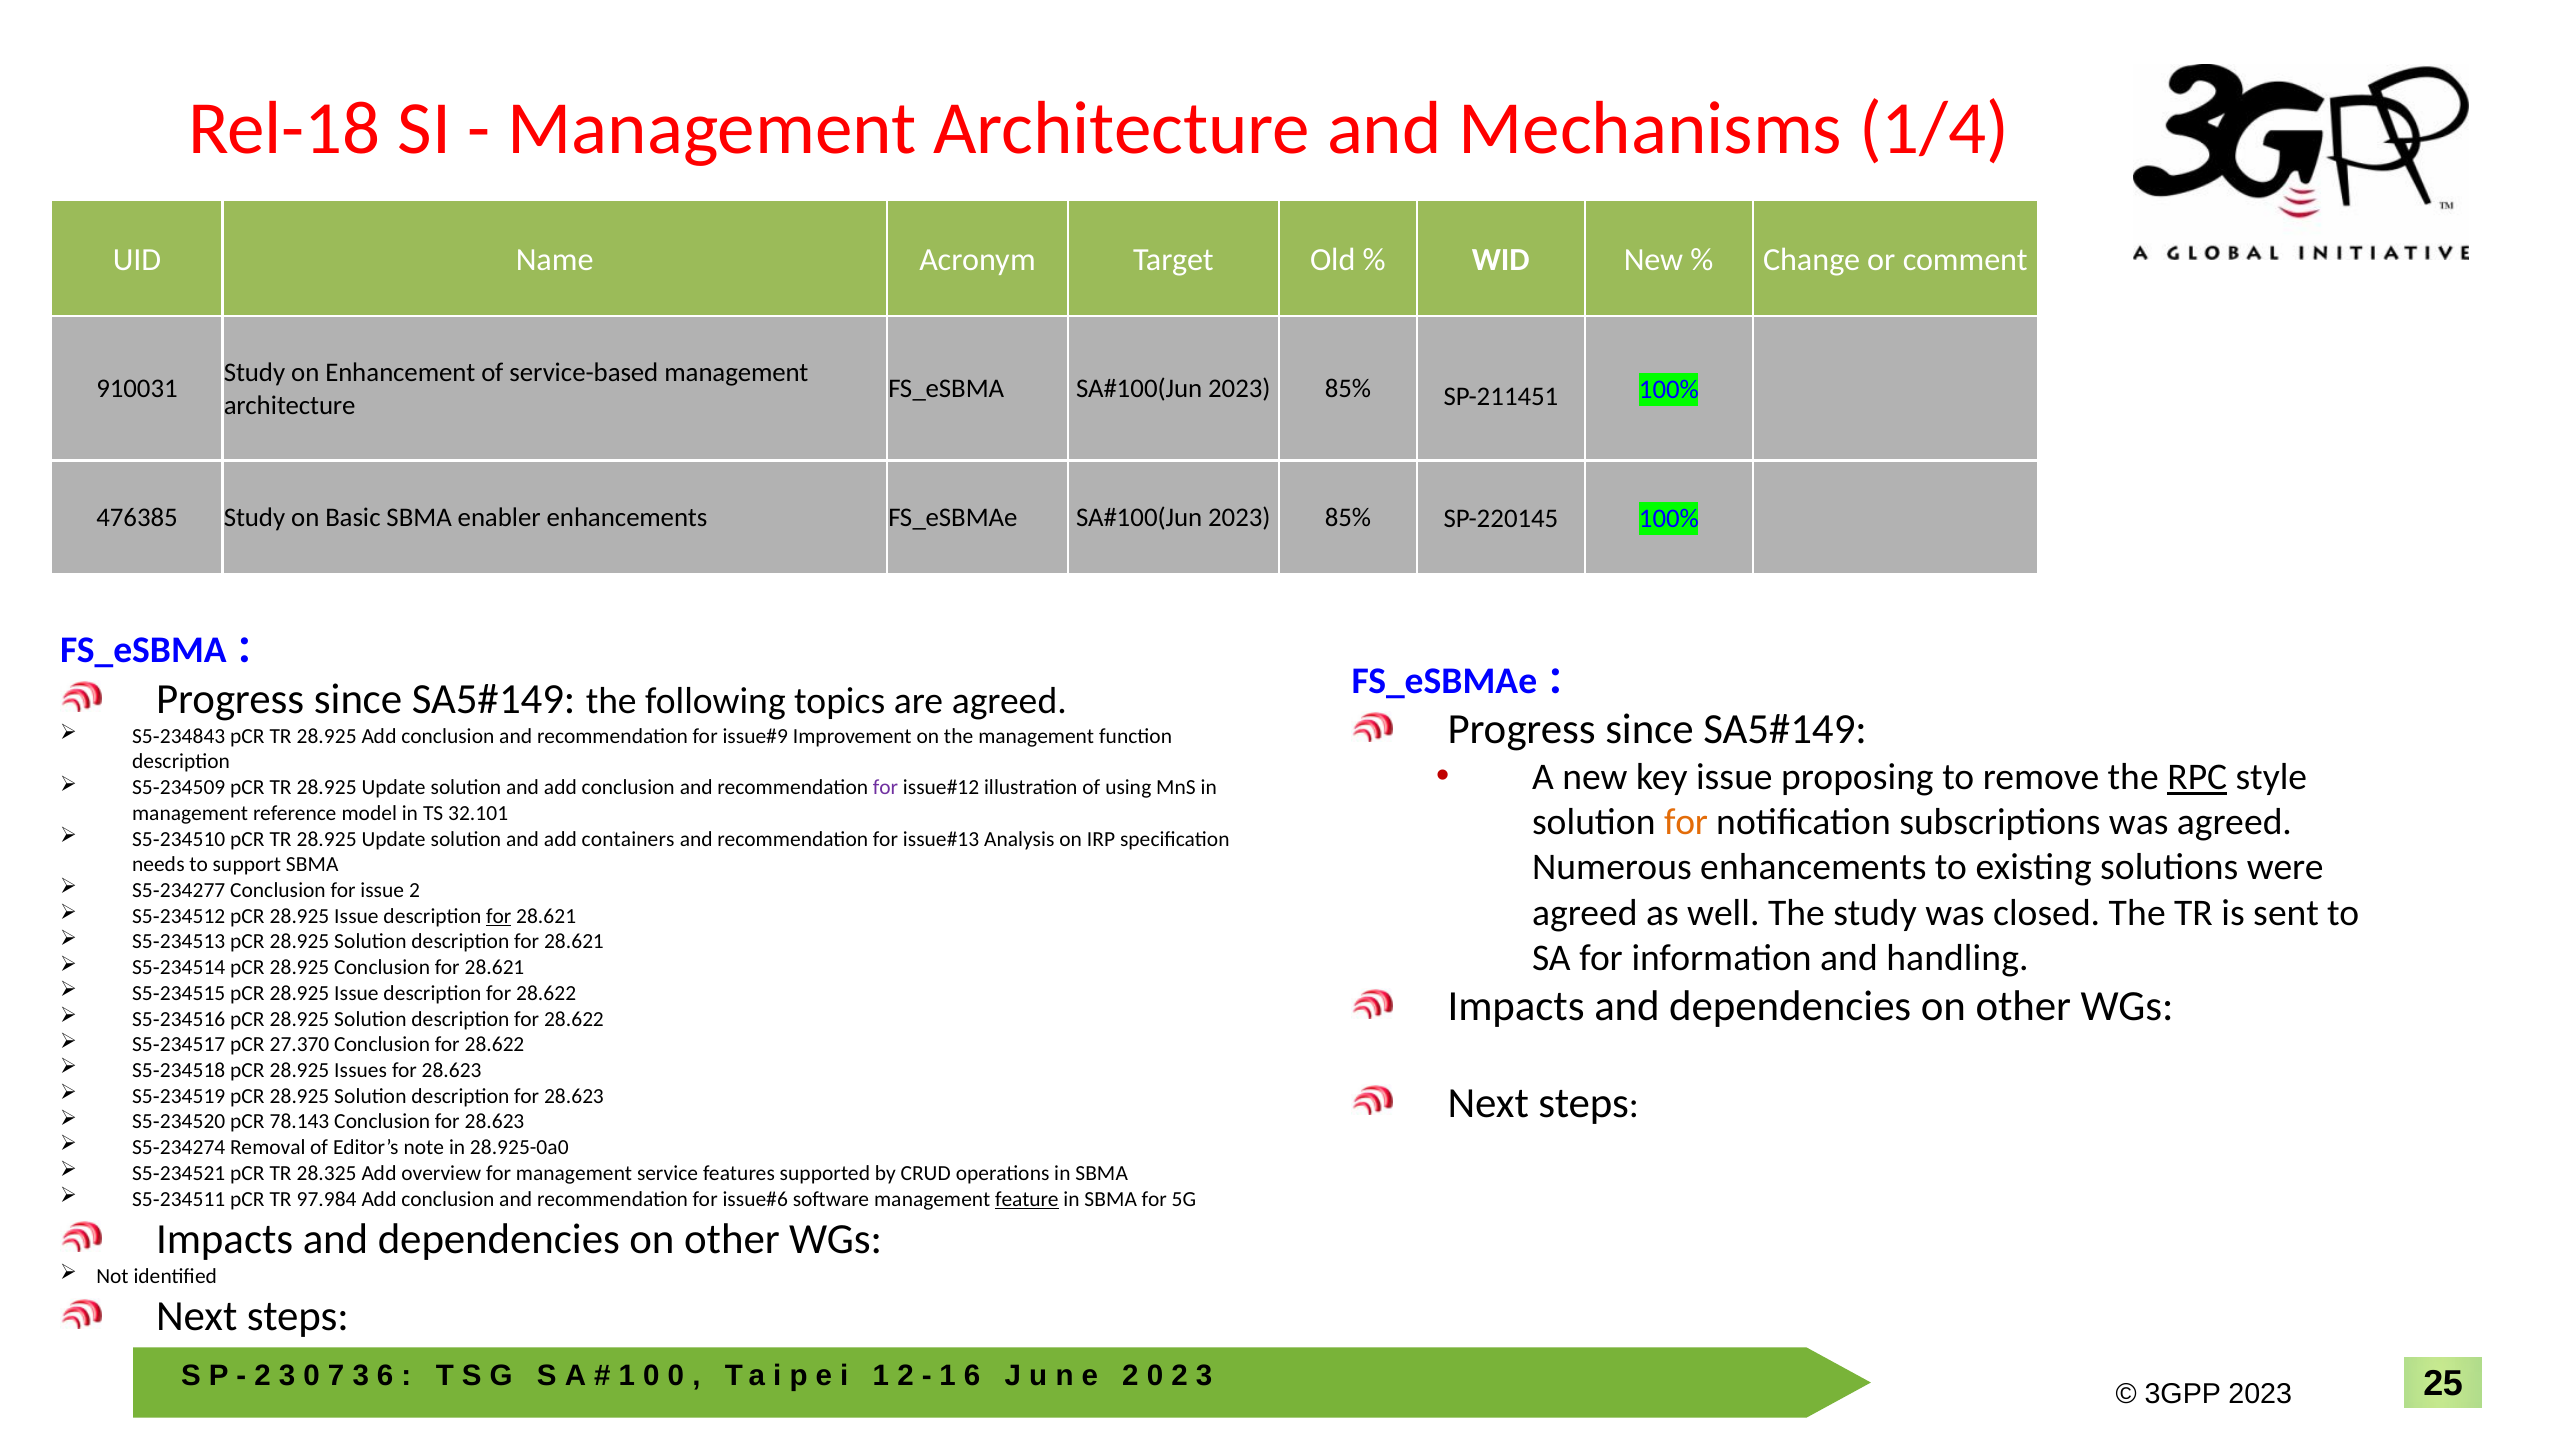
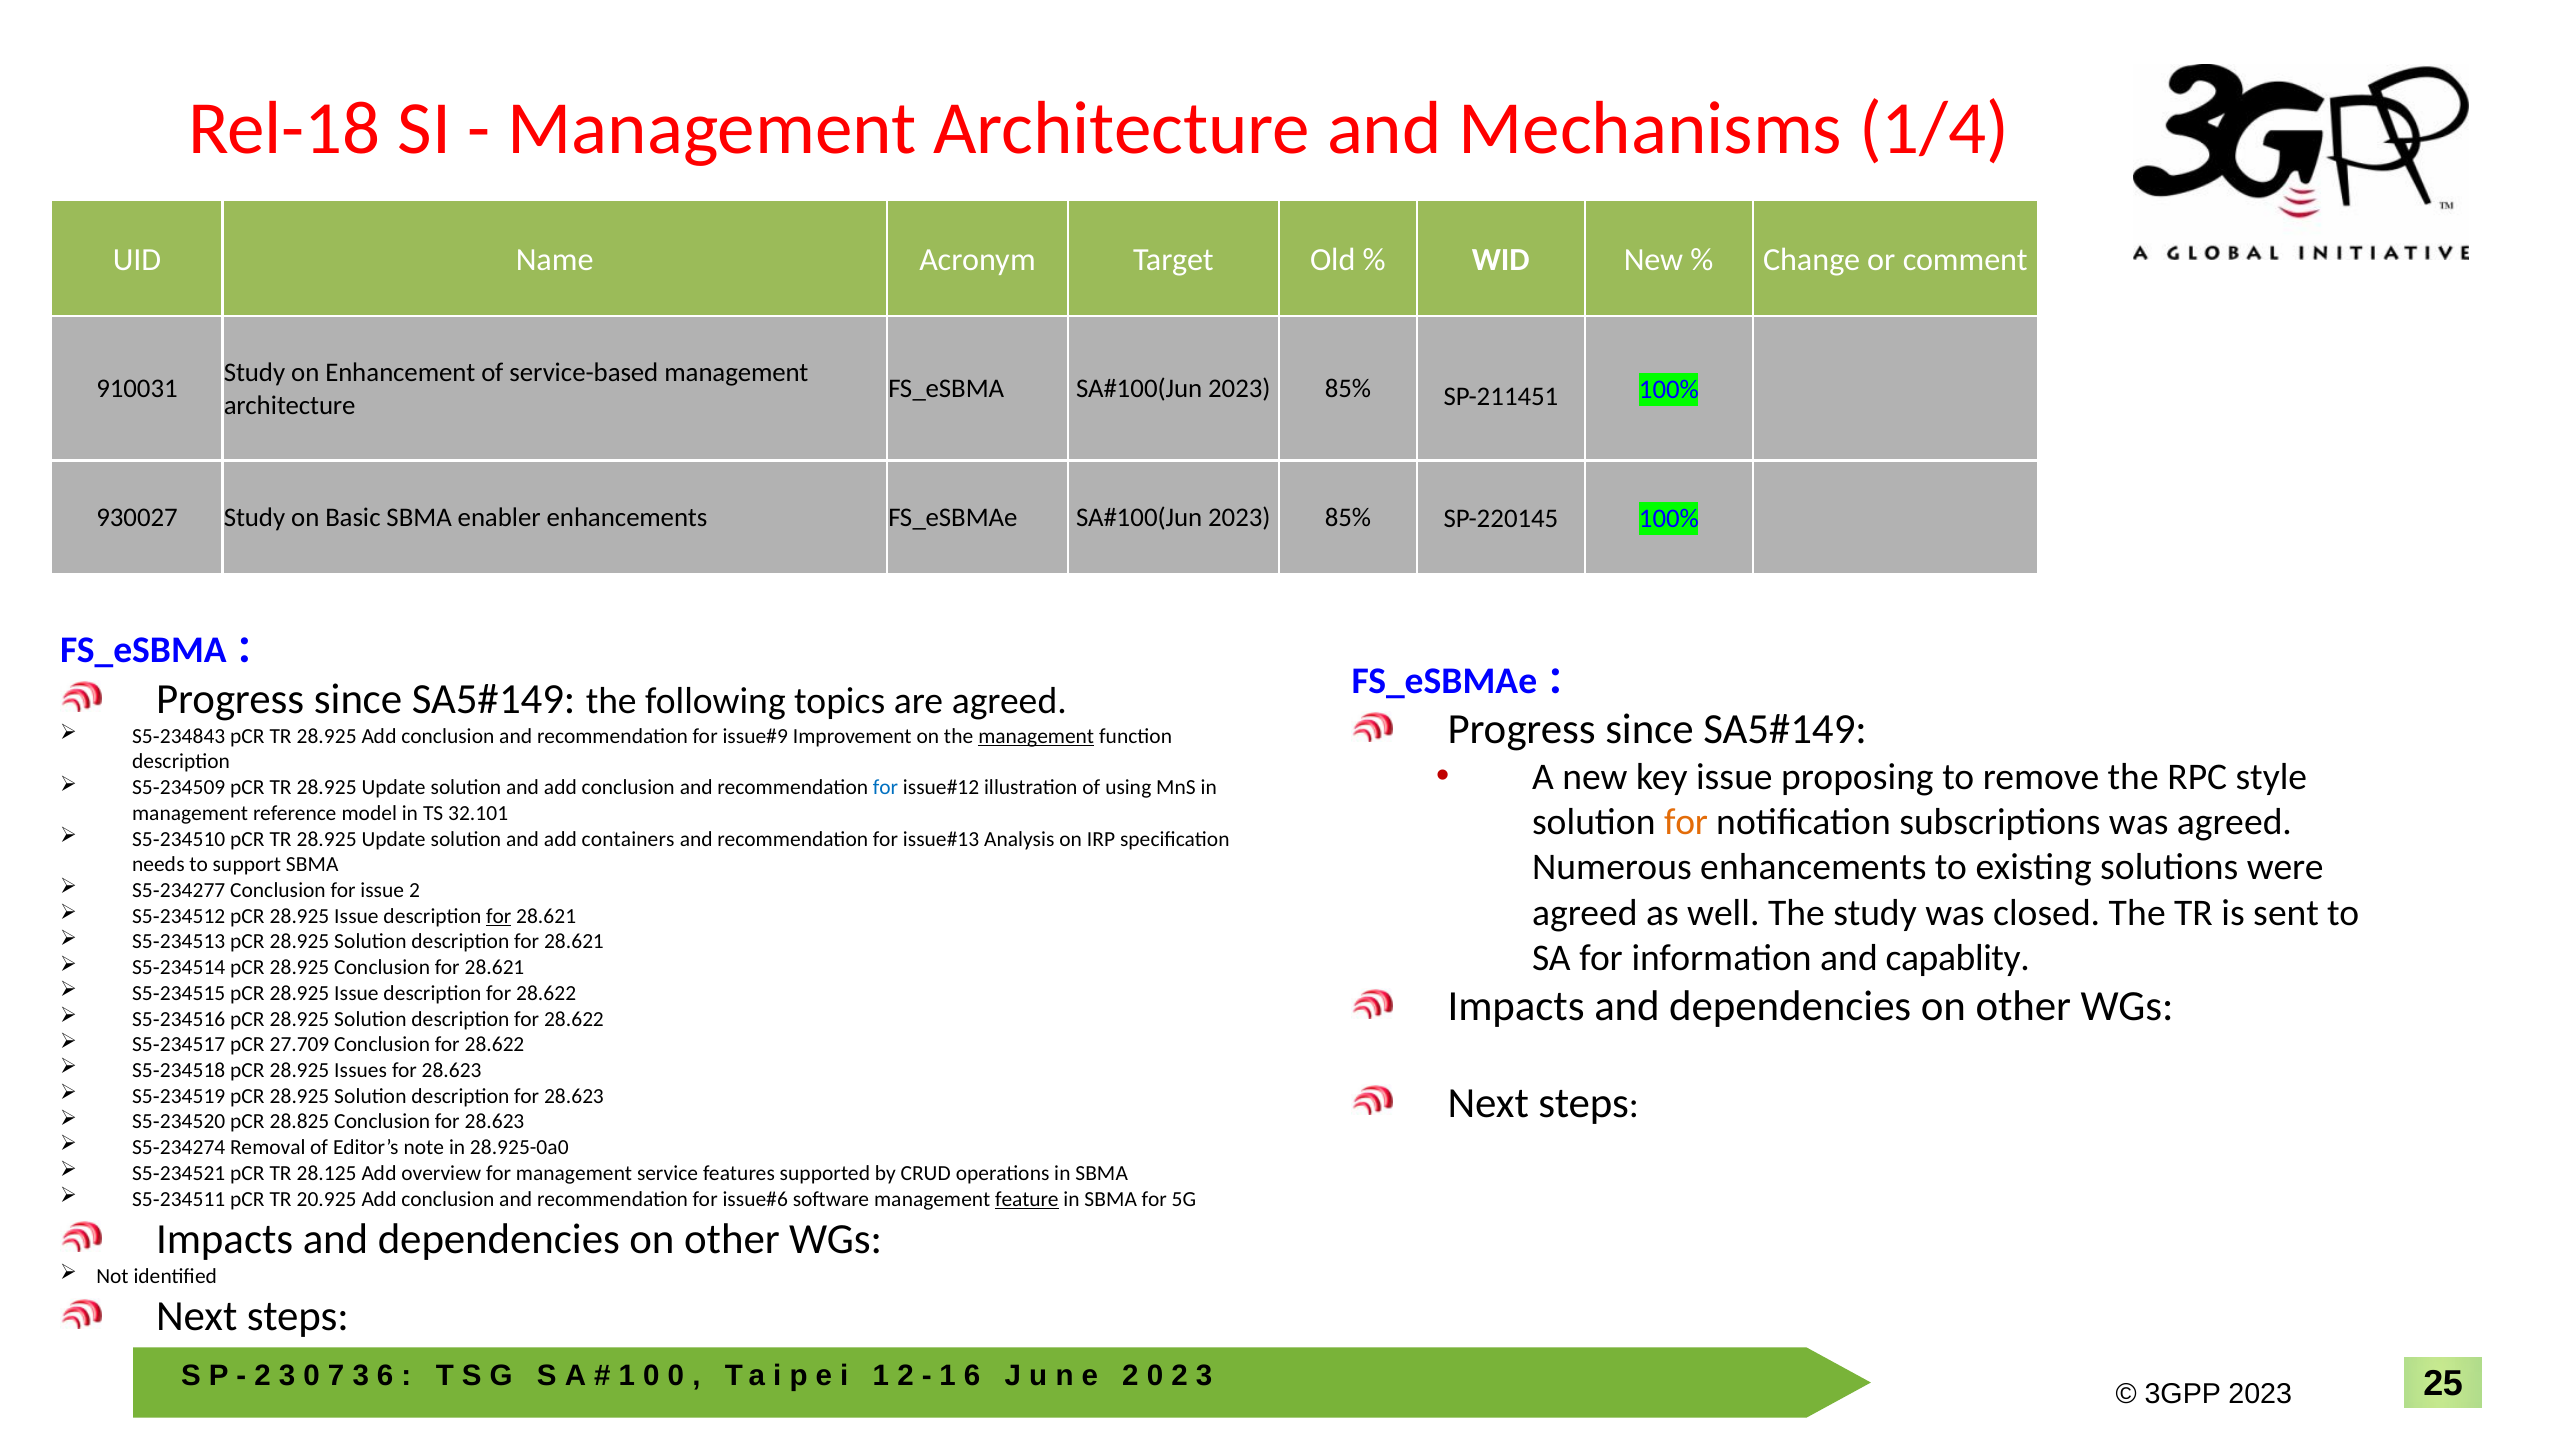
476385: 476385 -> 930027 (137, 518)
management underline: none -> present (1036, 736)
RPC underline: present -> none (2197, 777)
for colour: purple -> blue (886, 788)
handling: handling -> capablity (1958, 958)
27.370: 27.370 -> 27.709 (300, 1045)
78.143: 78.143 -> 28.825 (300, 1122)
28.325: 28.325 -> 28.125 (327, 1173)
97.984: 97.984 -> 20.925 (327, 1199)
